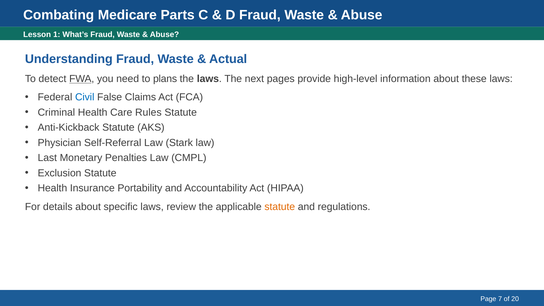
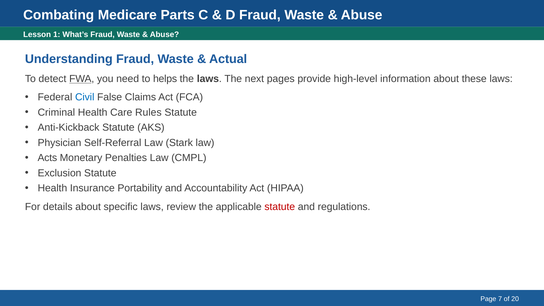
plans: plans -> helps (165, 79)
Last: Last -> Acts (47, 158)
statute colour: orange -> red (280, 207)
